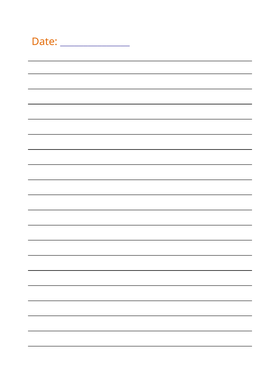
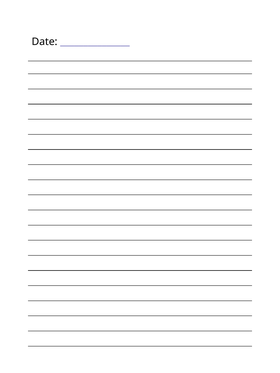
Date colour: orange -> black (45, 42)
